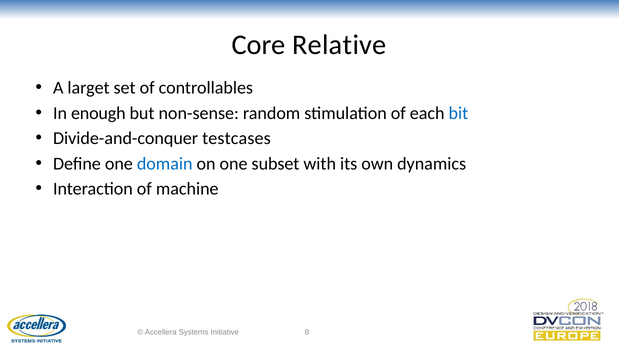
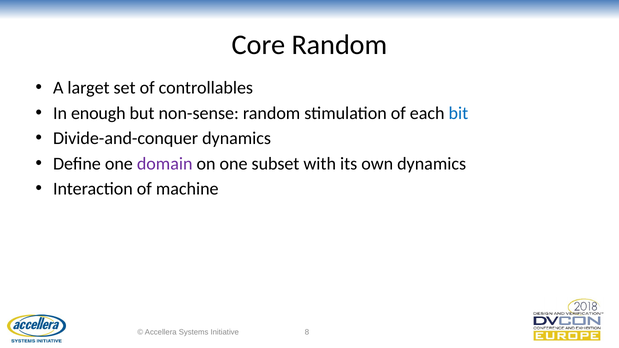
Core Relative: Relative -> Random (340, 45)
Divide-and-conquer testcases: testcases -> dynamics (237, 139)
domain colour: blue -> purple (165, 164)
